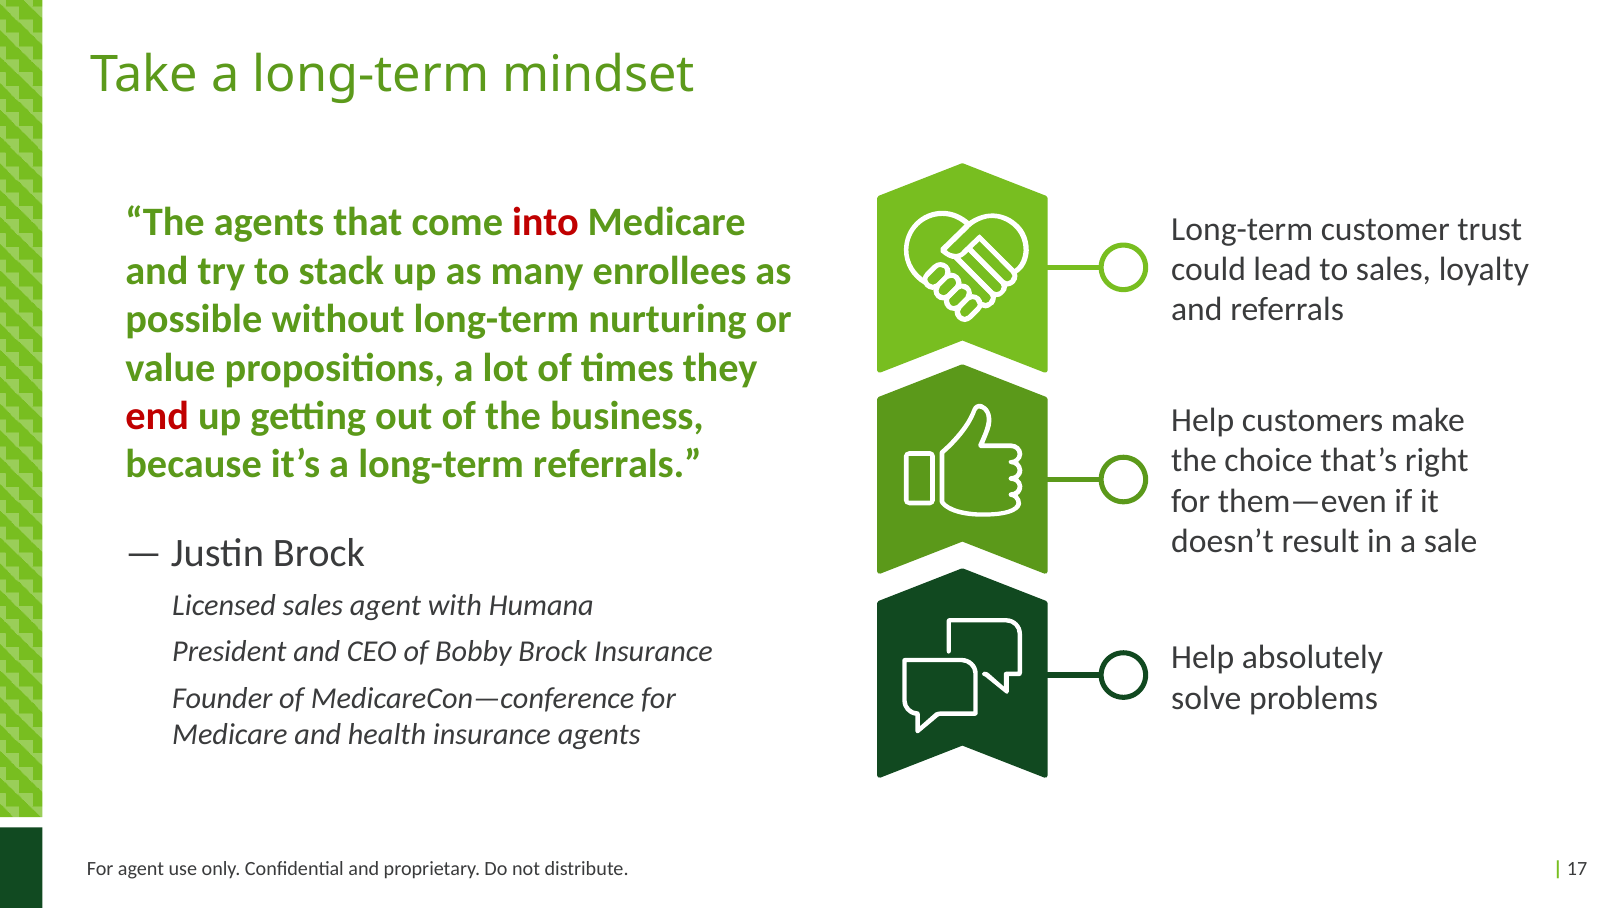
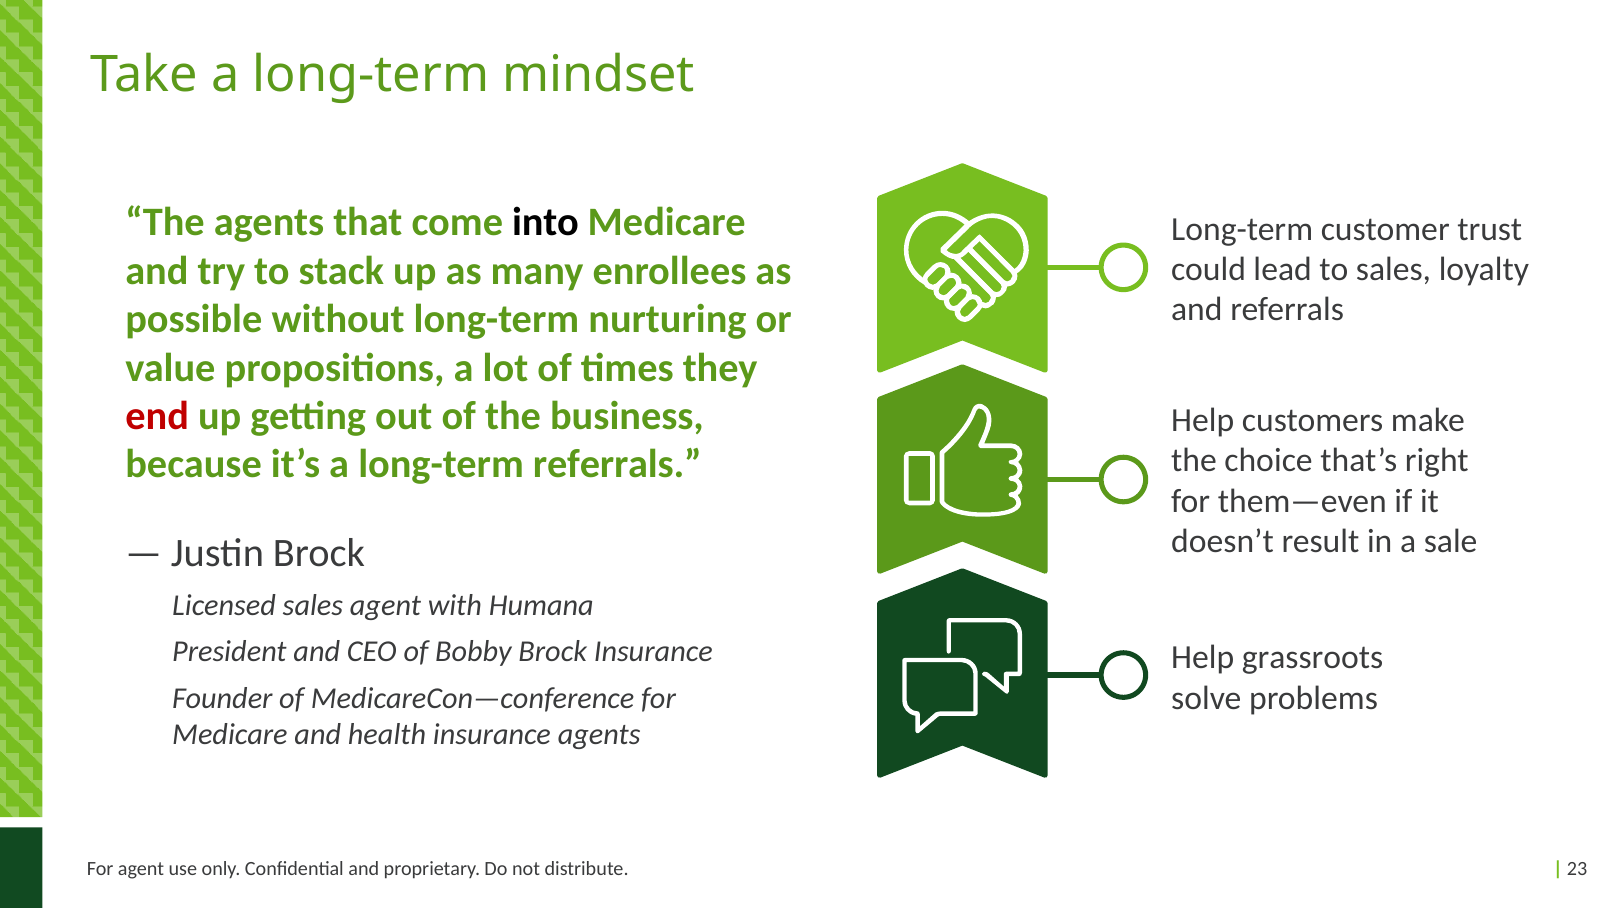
into colour: red -> black (545, 222)
absolutely: absolutely -> grassroots (1313, 658)
17: 17 -> 23 (1577, 869)
